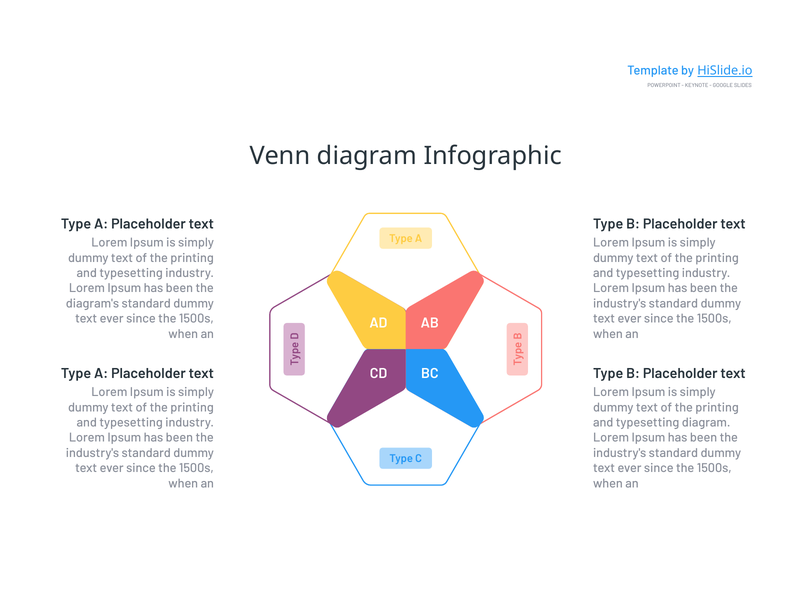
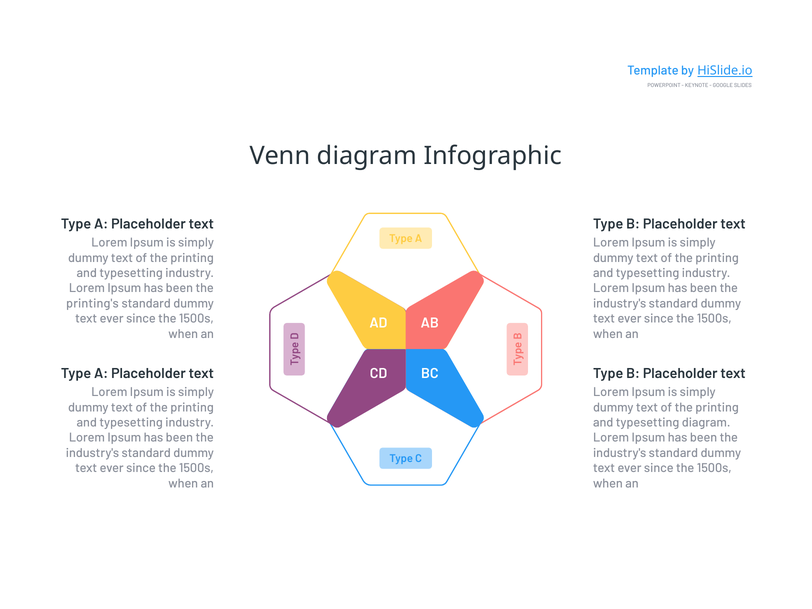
diagram's: diagram's -> printing's (92, 303)
